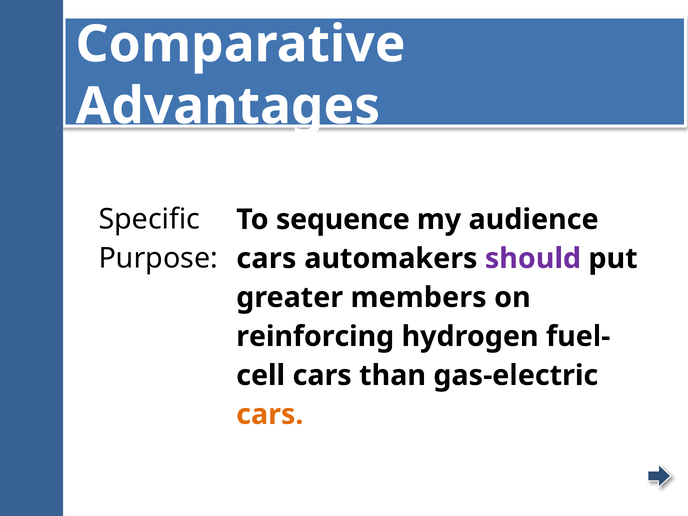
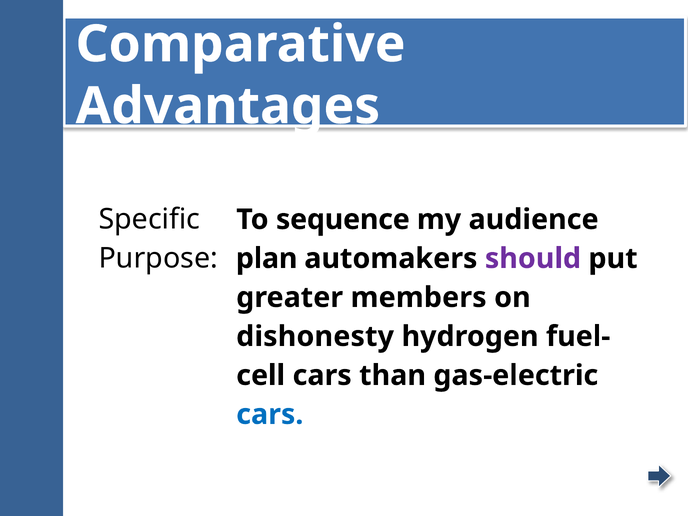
cars: cars -> plan (267, 259)
reinforcing: reinforcing -> dishonesty (315, 336)
cars colour: orange -> blue (270, 414)
